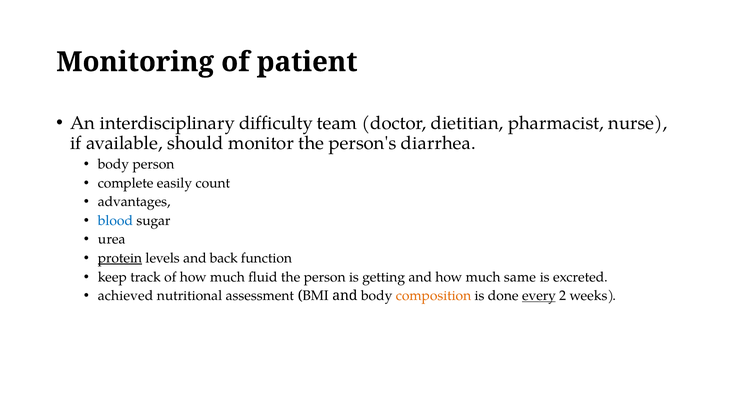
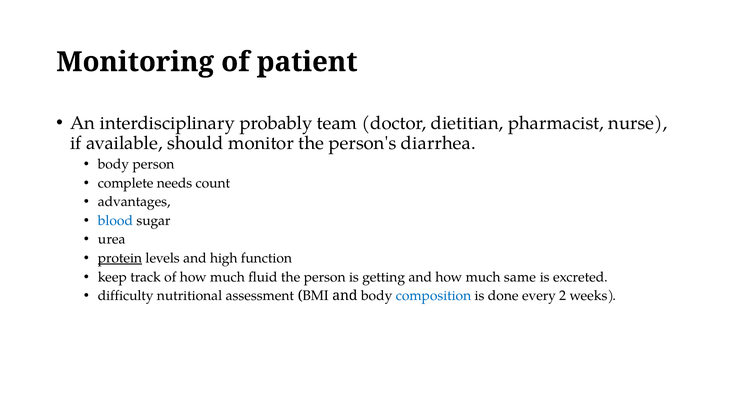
difficulty: difficulty -> probably (276, 123)
easily: easily -> needs (175, 183)
back: back -> high (224, 258)
achieved: achieved -> difficulty (126, 296)
composition colour: orange -> blue (433, 296)
every underline: present -> none (539, 296)
